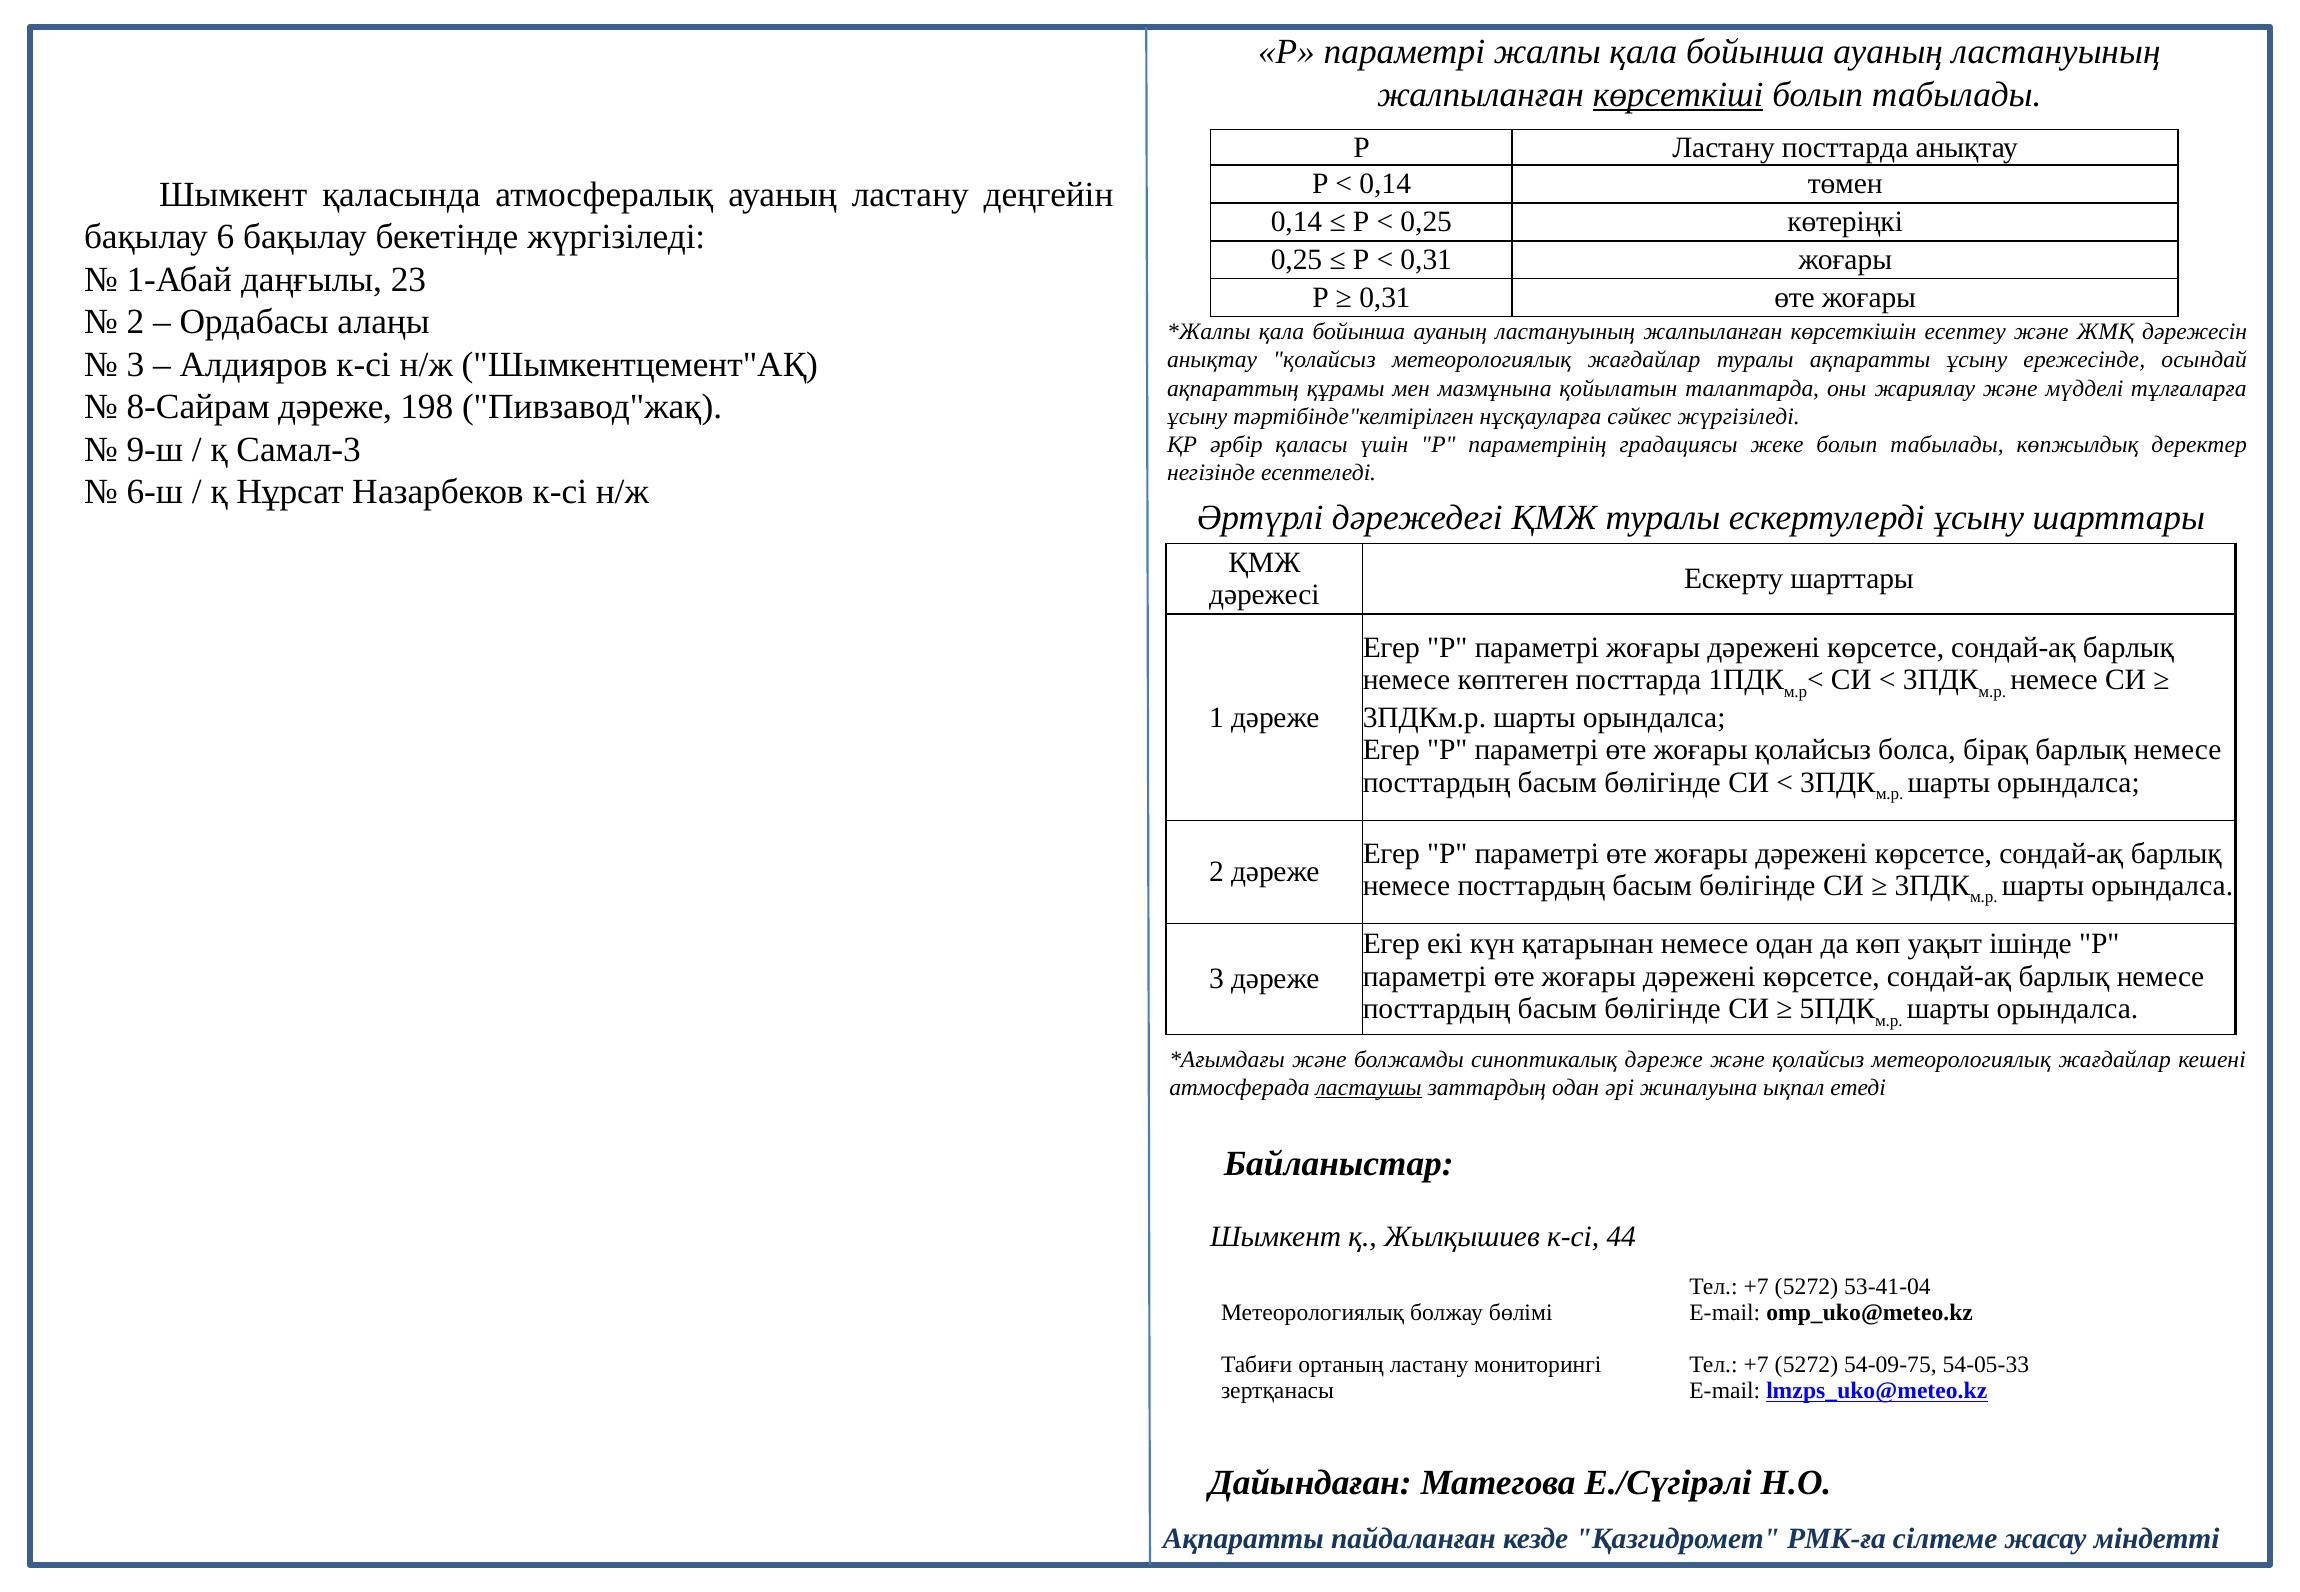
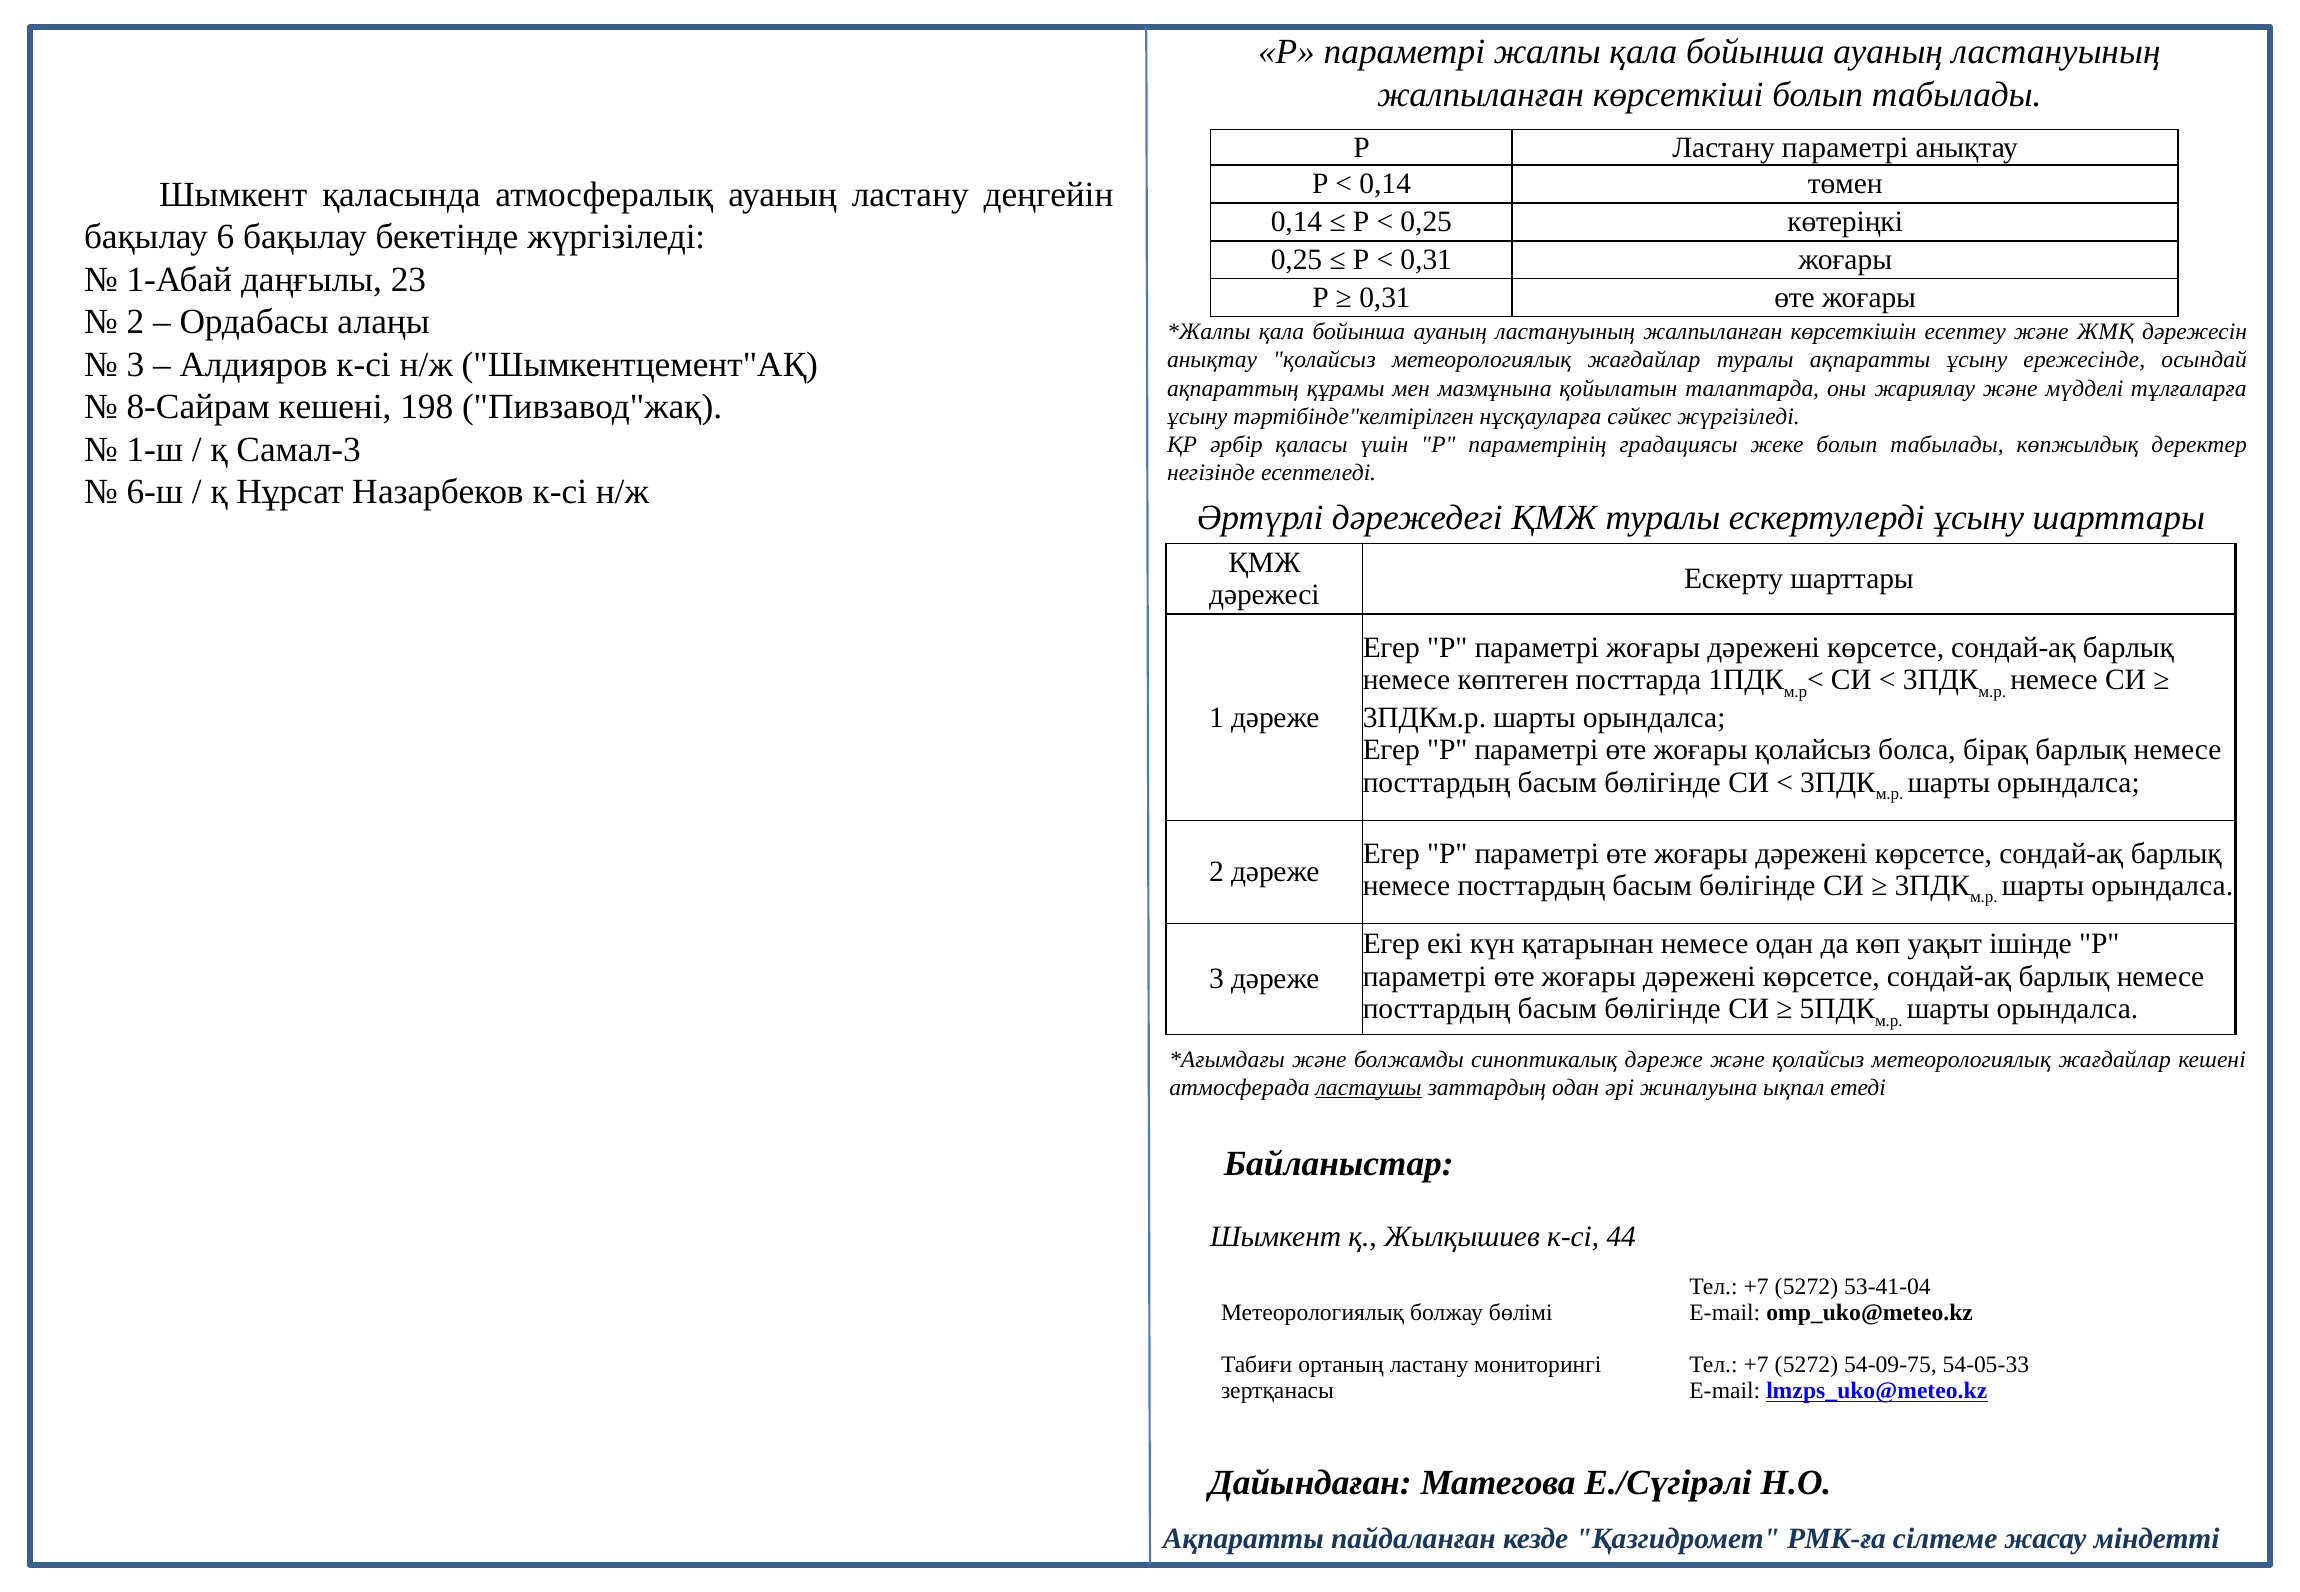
көрсеткіші underline: present -> none (1678, 95)
Ластану посттарда: посттарда -> параметрі (1845, 147)
8-Сайрам дәреже: дәреже -> кешені (335, 407)
9-ш: 9-ш -> 1-ш (155, 450)
